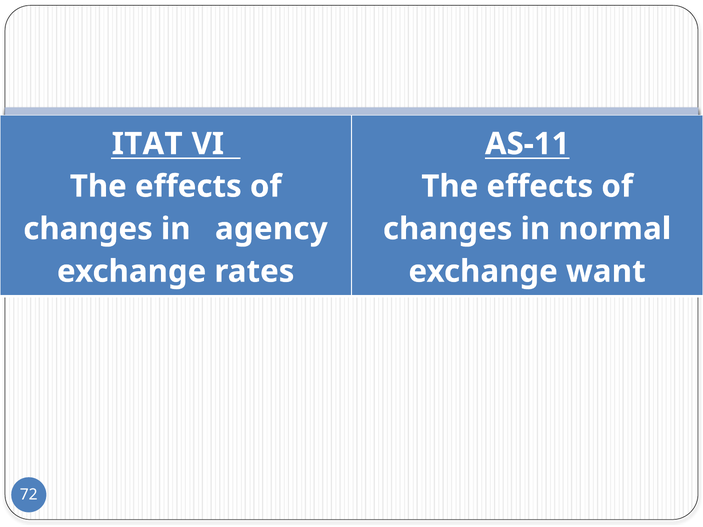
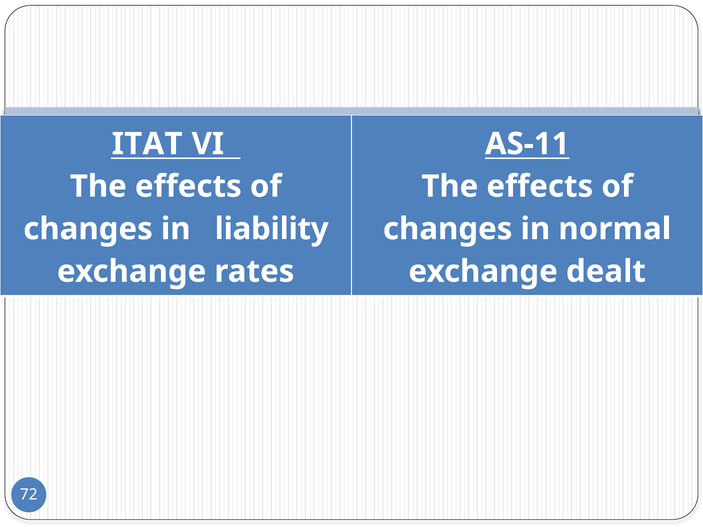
agency: agency -> liability (272, 229)
want: want -> dealt (606, 272)
